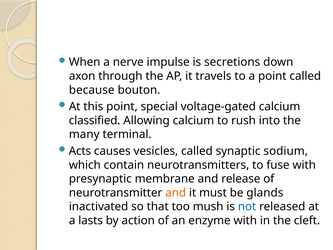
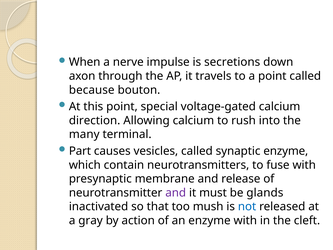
classified: classified -> direction (95, 120)
Acts: Acts -> Part (80, 151)
synaptic sodium: sodium -> enzyme (286, 151)
and colour: orange -> purple (176, 193)
lasts: lasts -> gray (91, 220)
